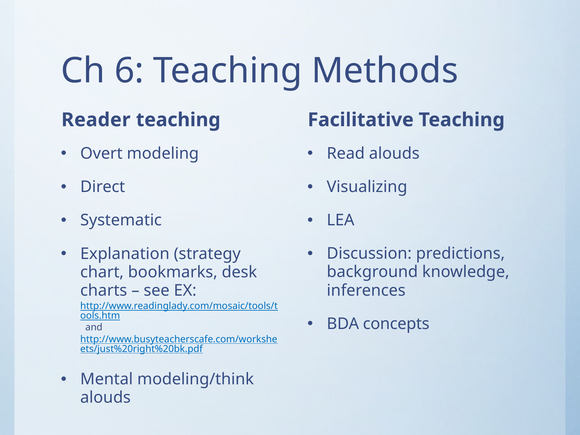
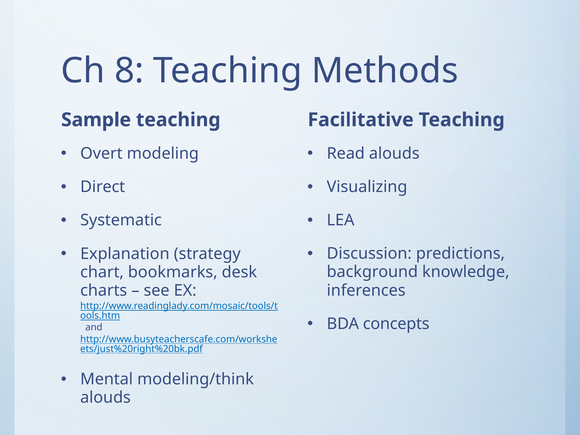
6: 6 -> 8 (129, 71)
Reader: Reader -> Sample (96, 120)
